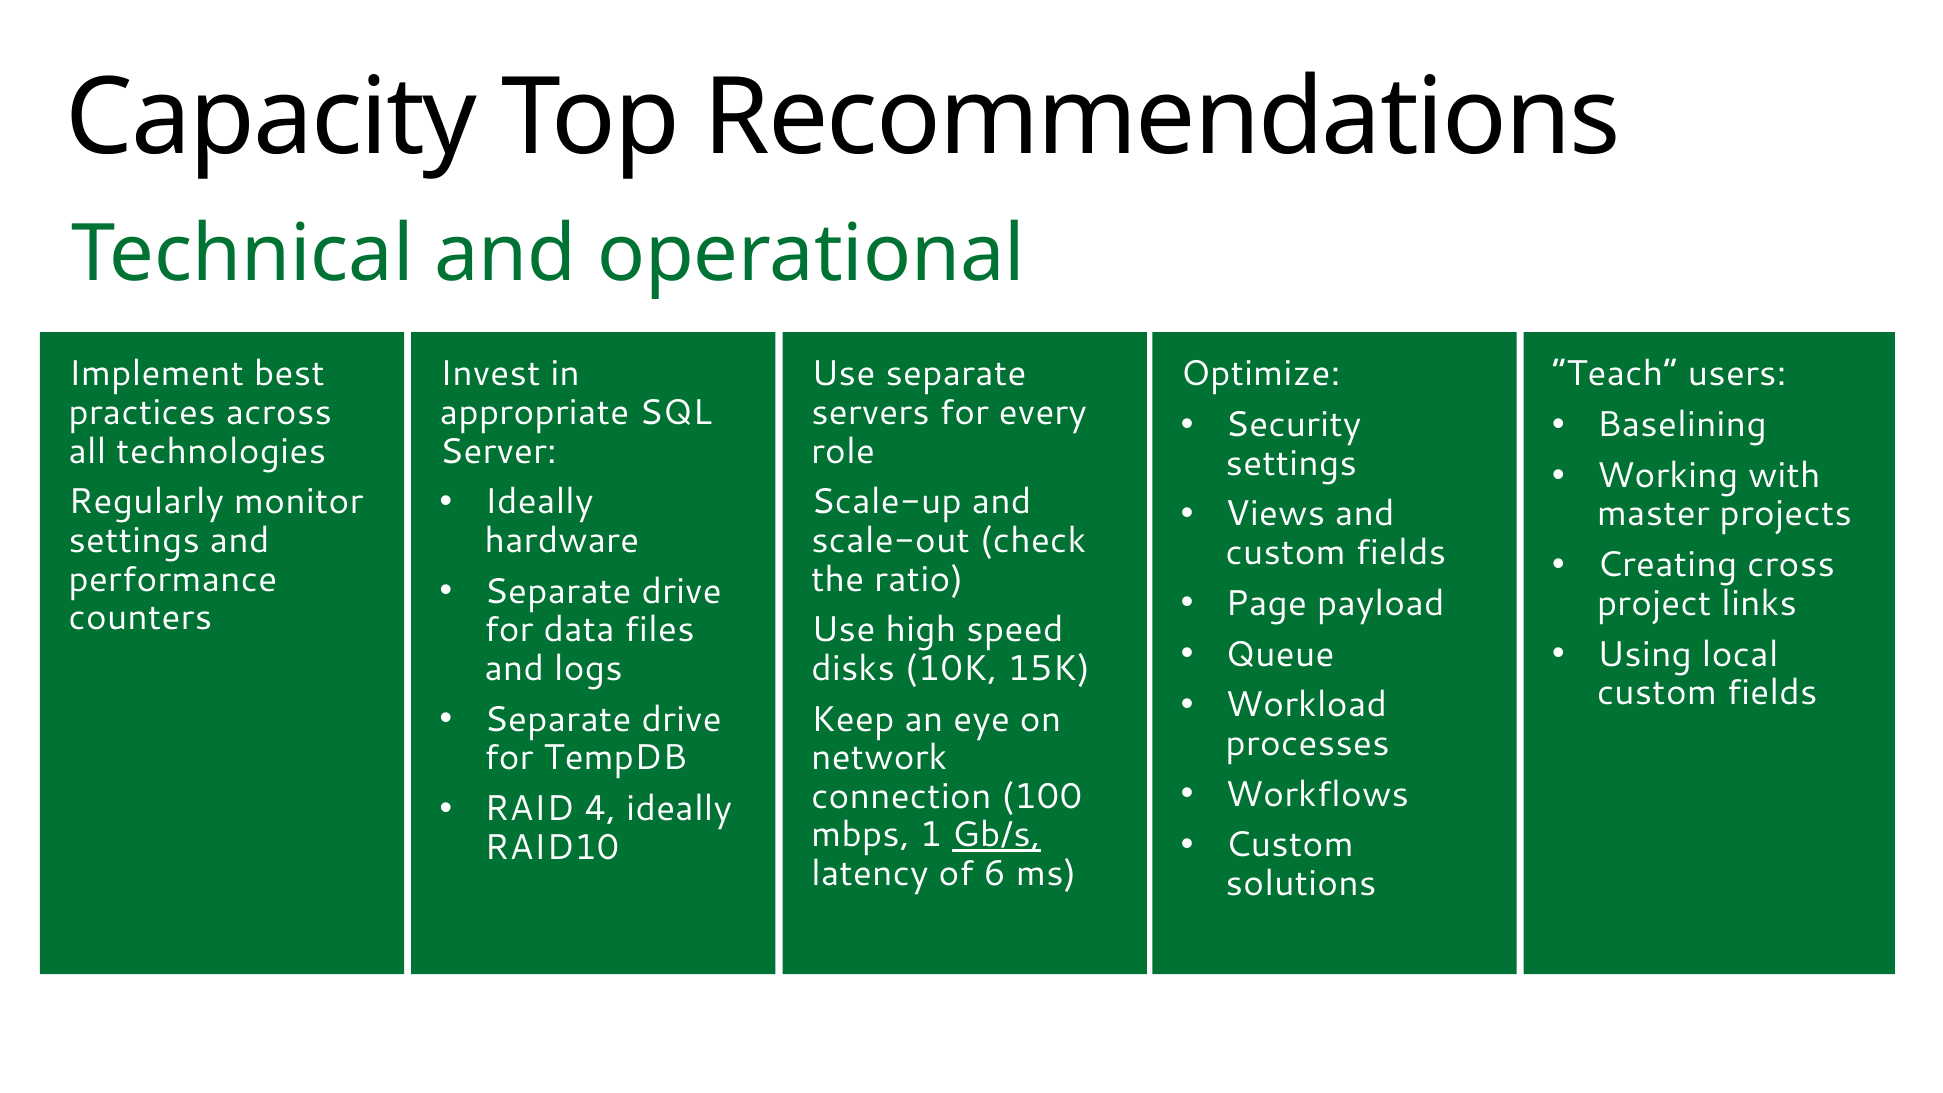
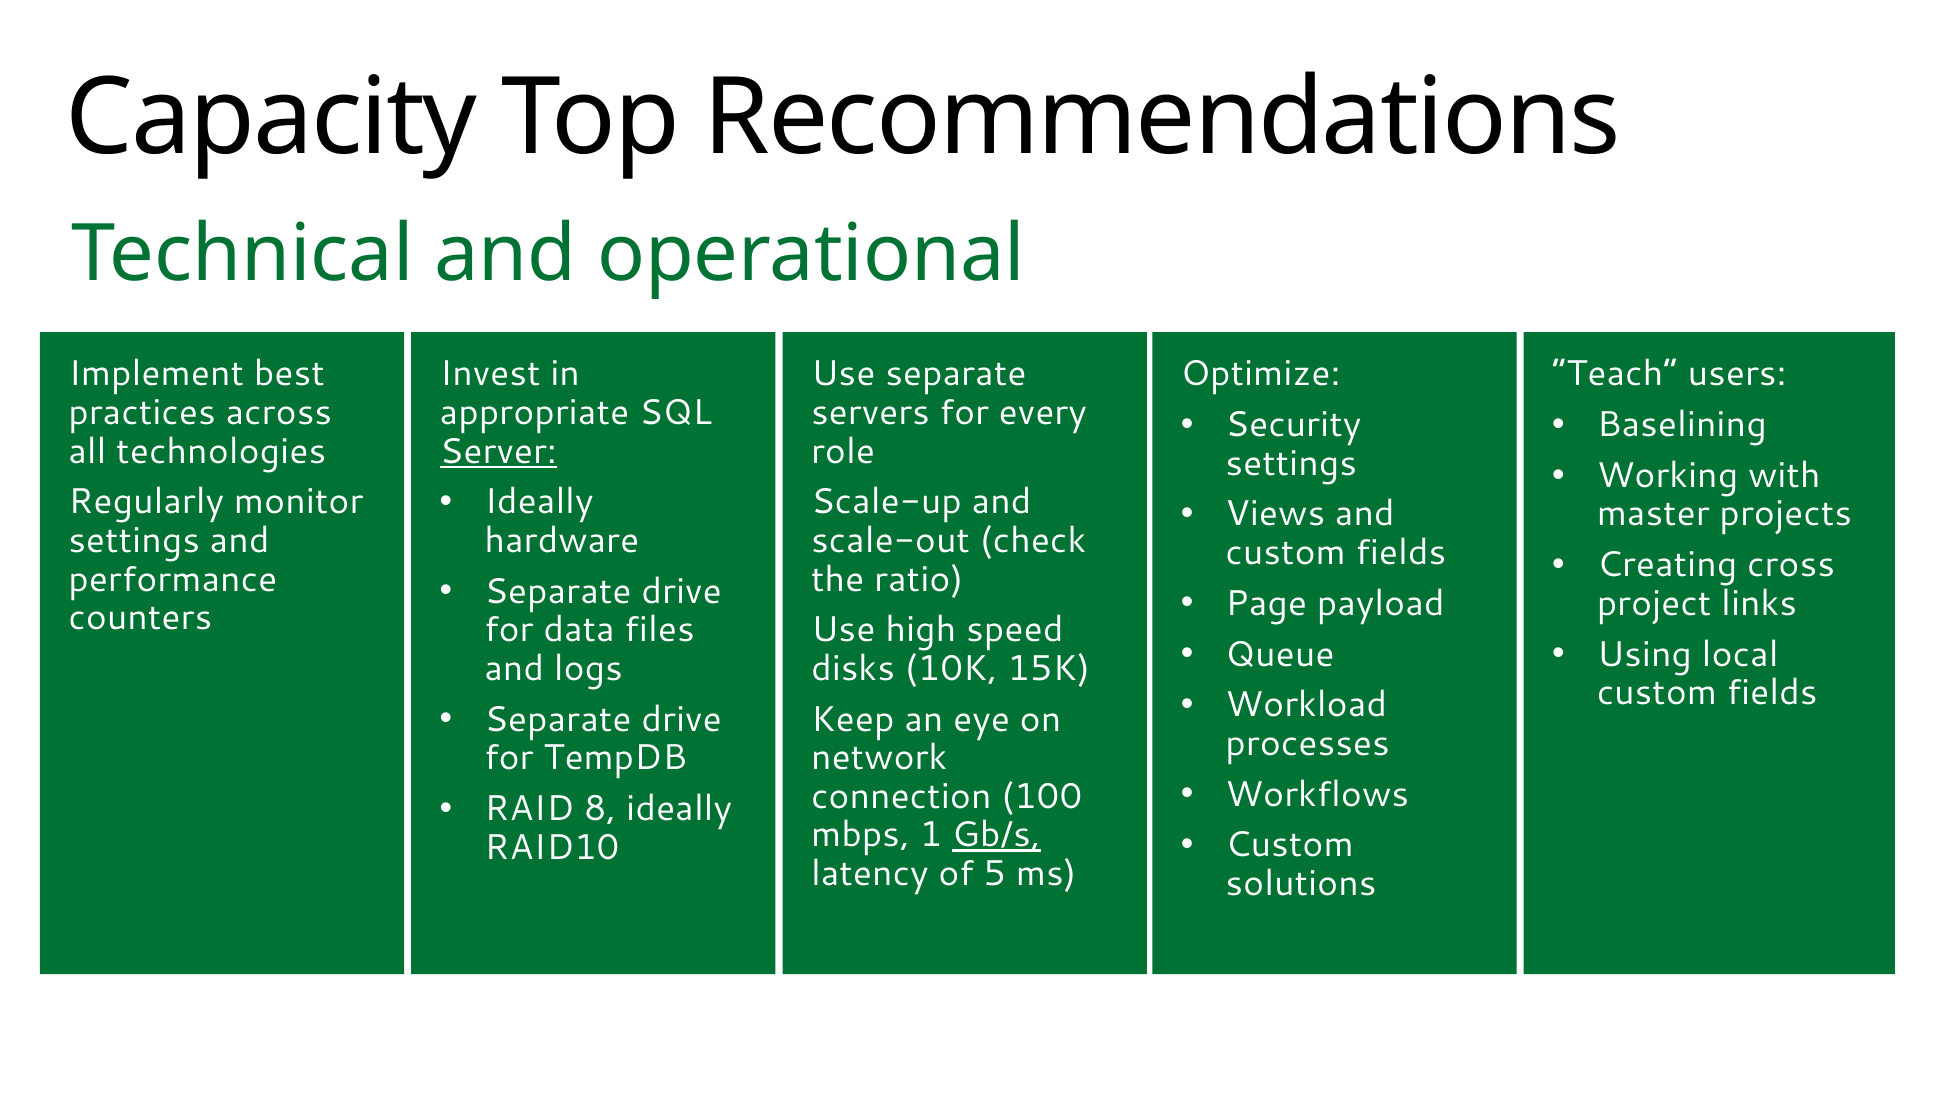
Server underline: none -> present (498, 451)
4: 4 -> 8 (600, 808)
6: 6 -> 5 (995, 873)
